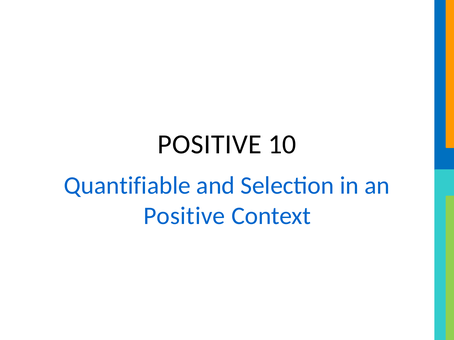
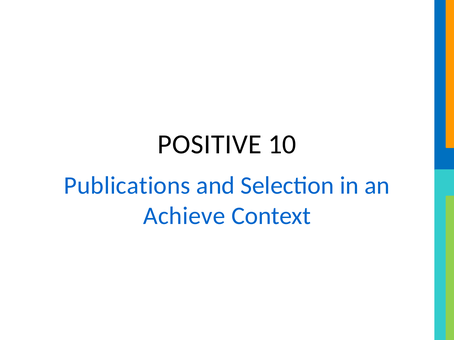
Quantifiable: Quantifiable -> Publications (127, 186)
Positive: Positive -> Achieve (184, 216)
